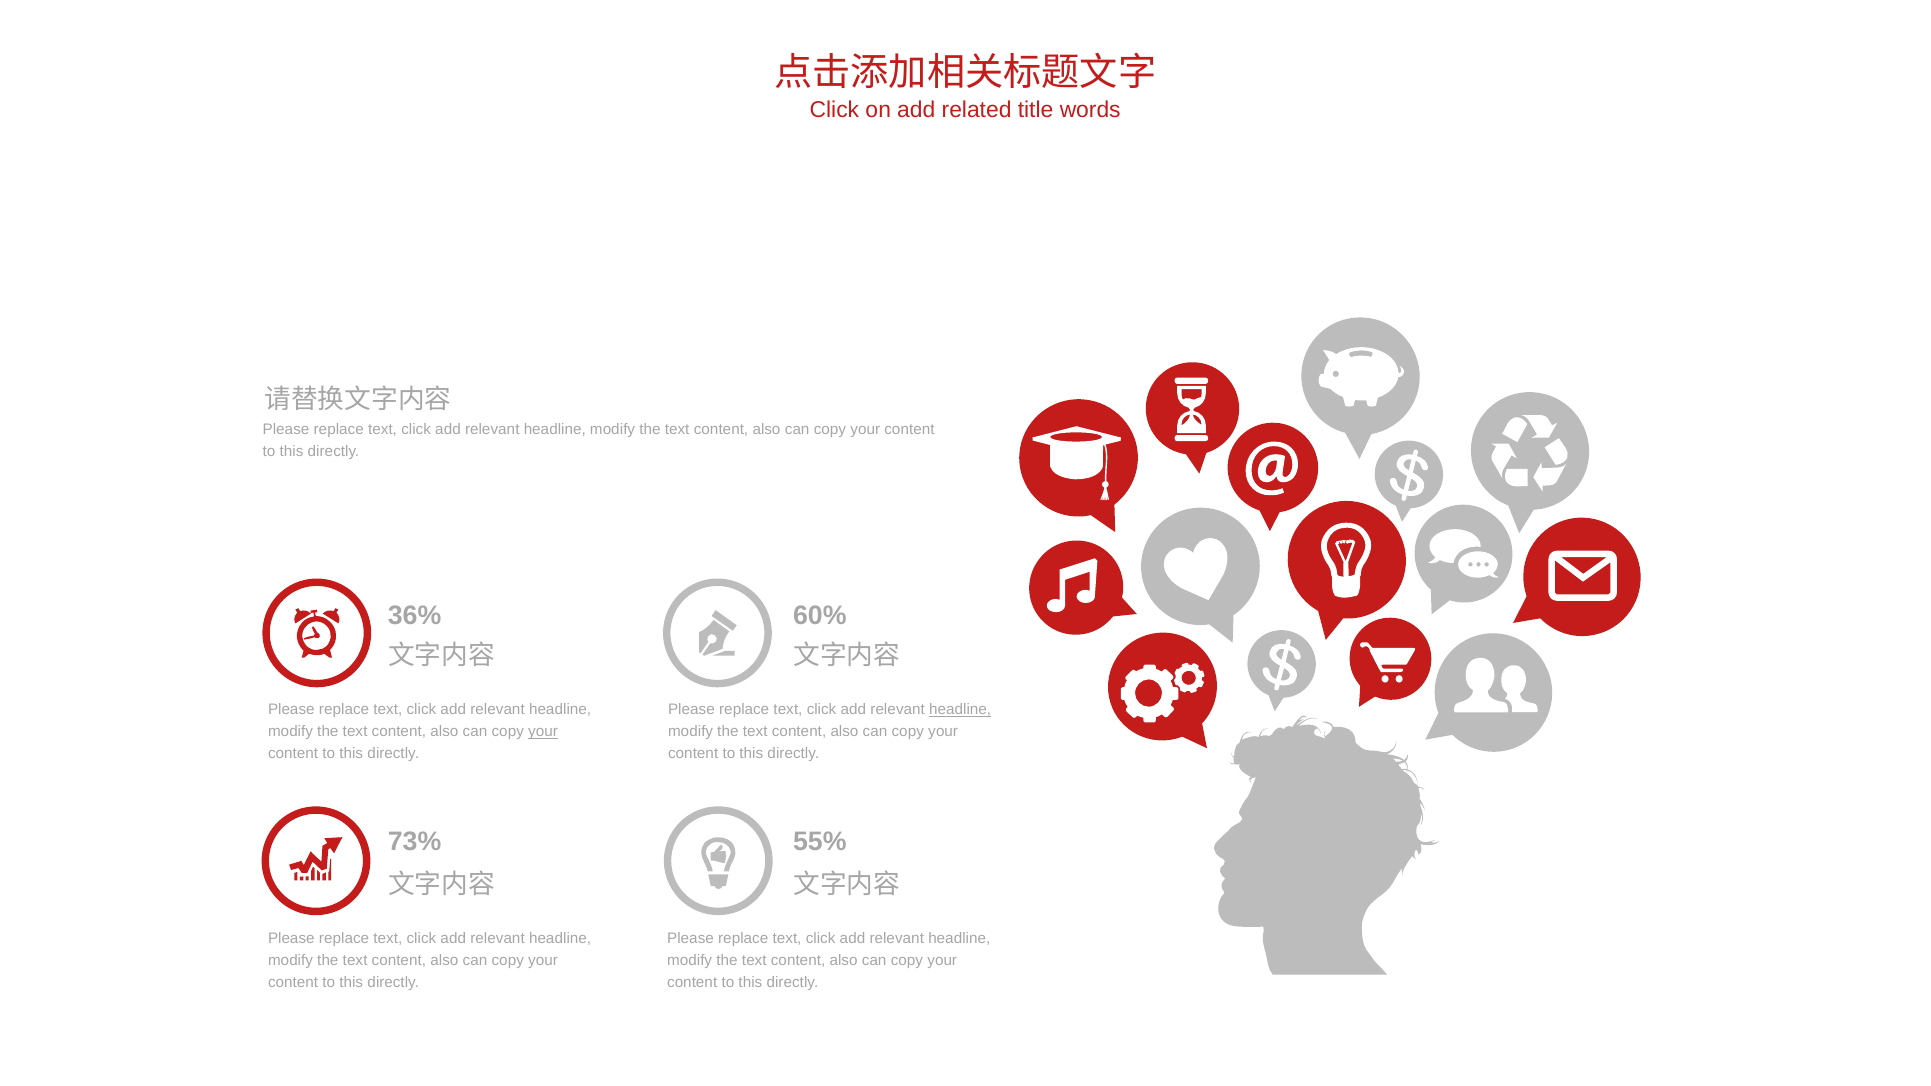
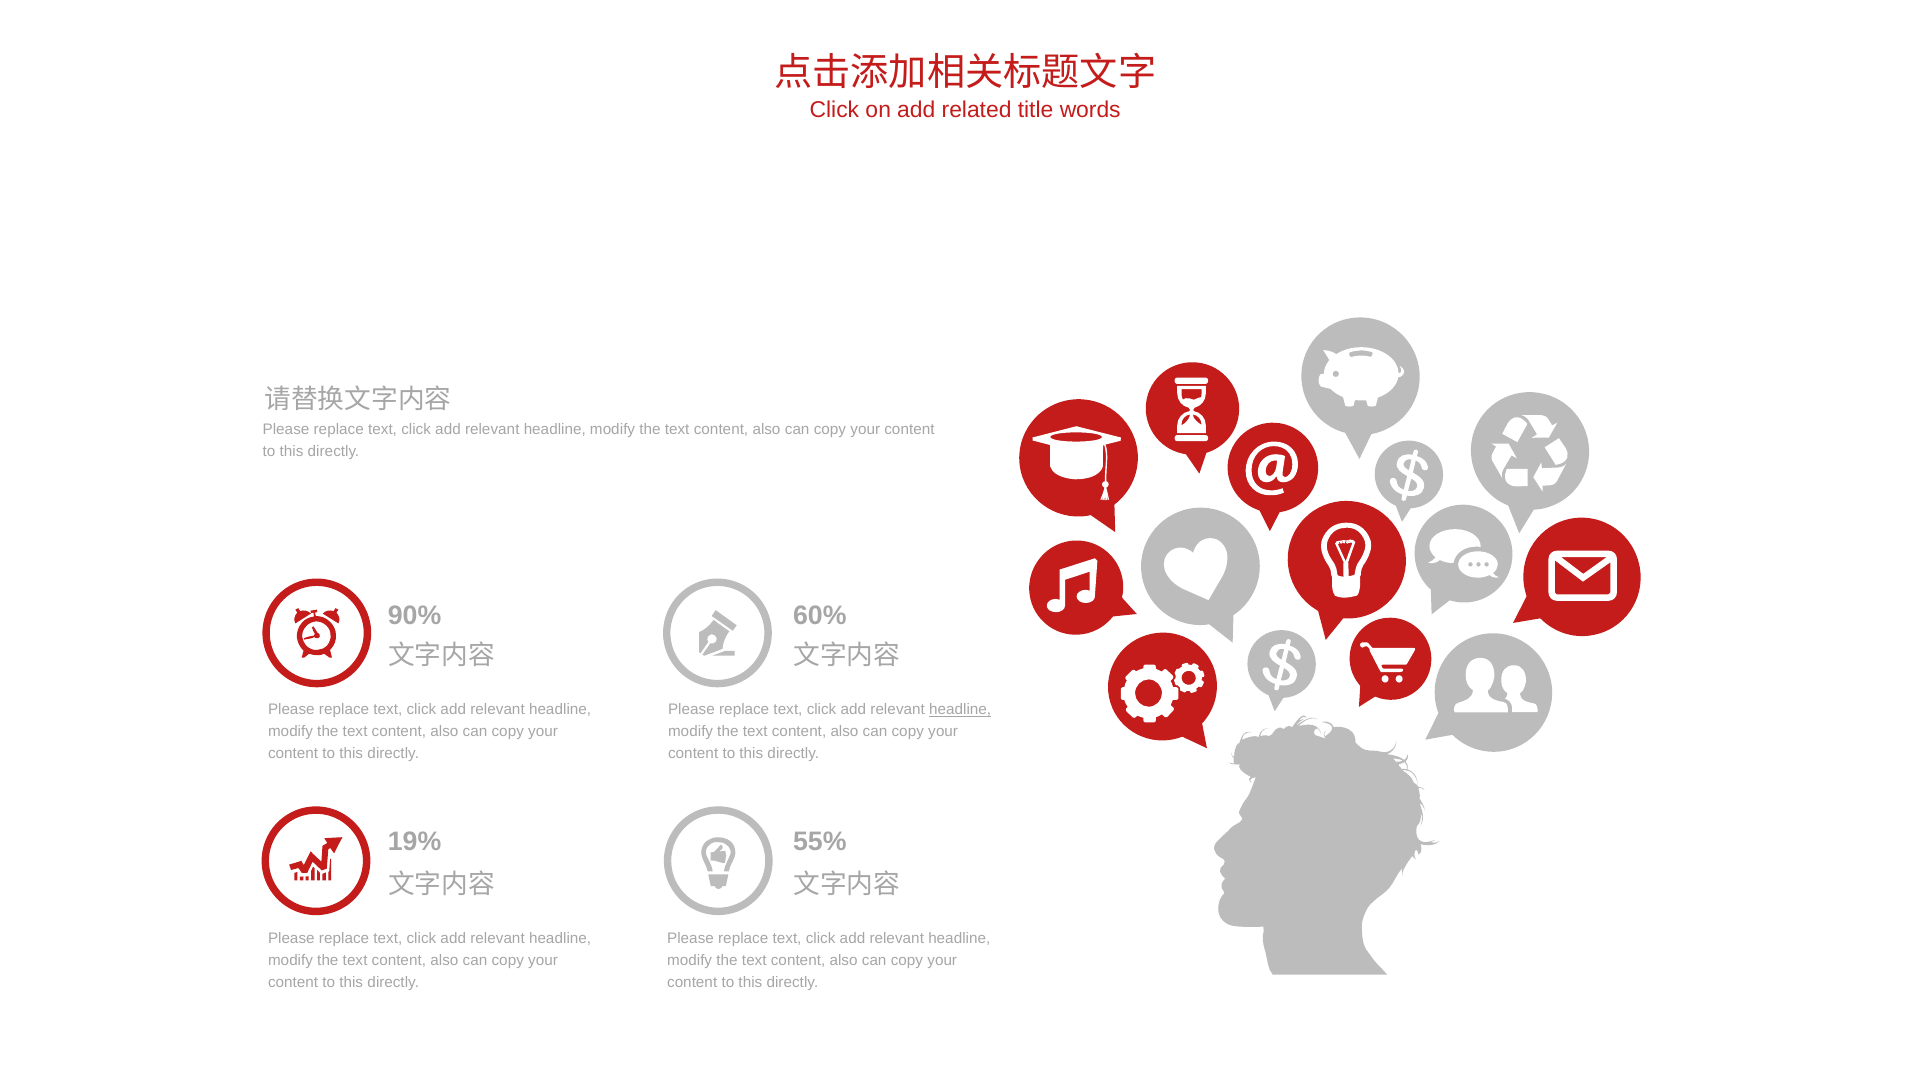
36%: 36% -> 90% (415, 616)
your underline: present -> none (543, 731)
73%: 73% -> 19% (415, 842)
